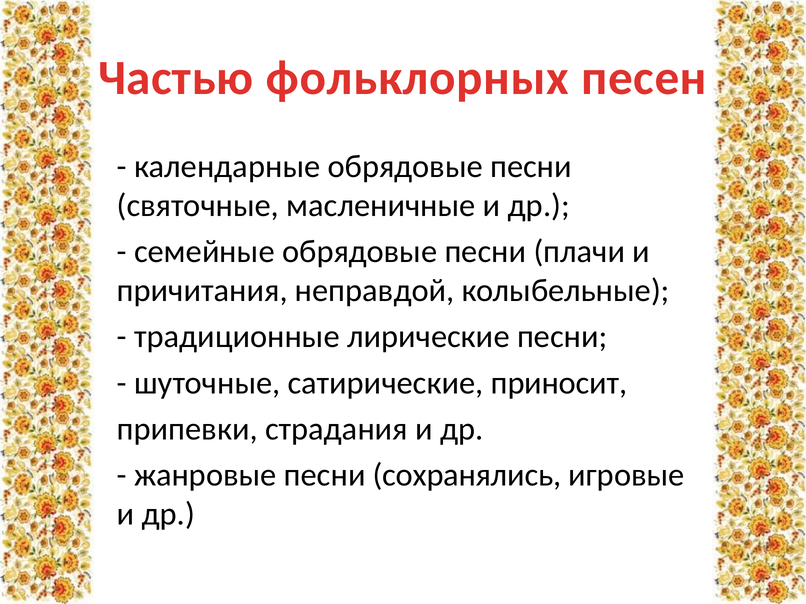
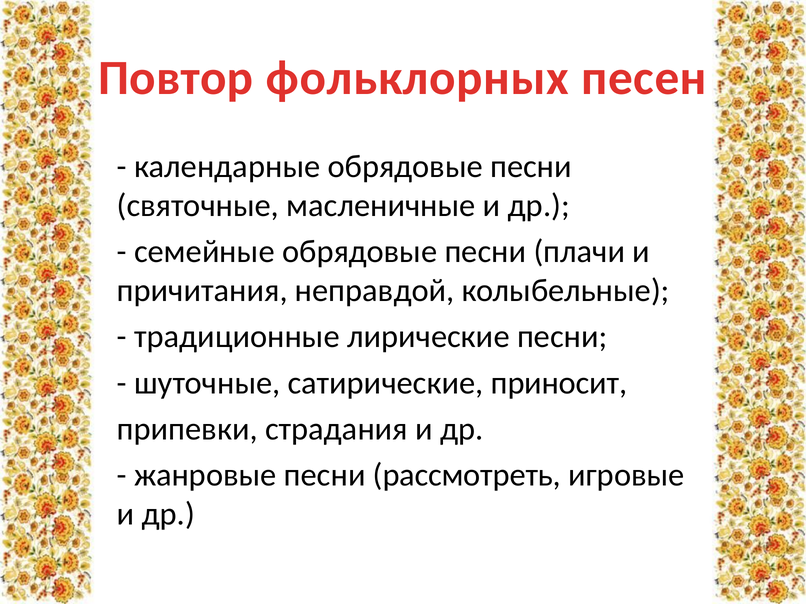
Частью: Частью -> Повтор (176, 78)
сохранялись: сохранялись -> рассмотреть (467, 475)
